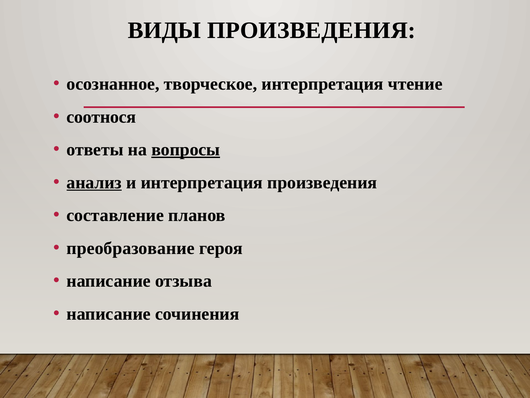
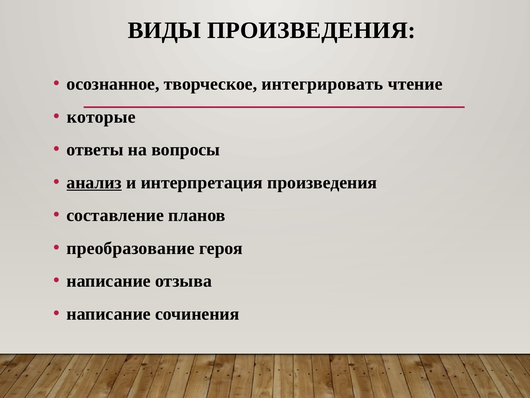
творческое интерпретация: интерпретация -> интегрировать (322, 84)
соотнося: соотнося -> которые (101, 117)
вопросы underline: present -> none (186, 150)
